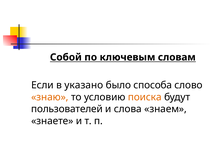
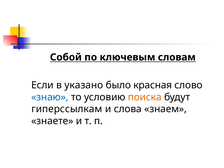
способа: способа -> красная (153, 85)
знаю colour: orange -> blue (50, 97)
пользователей: пользователей -> гиперссылкам (67, 109)
